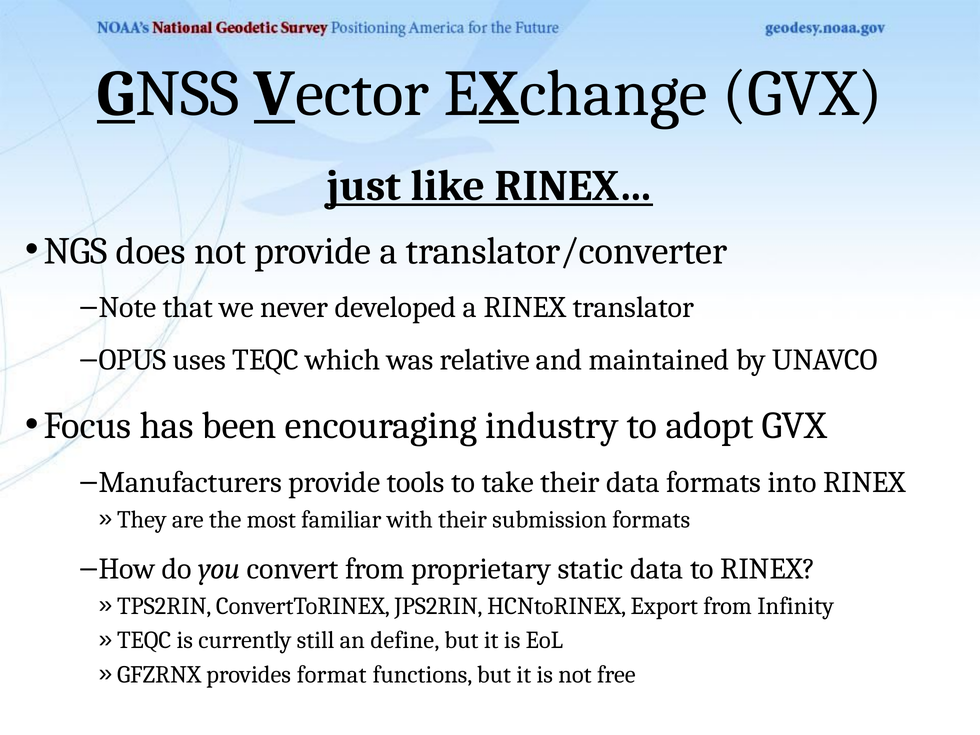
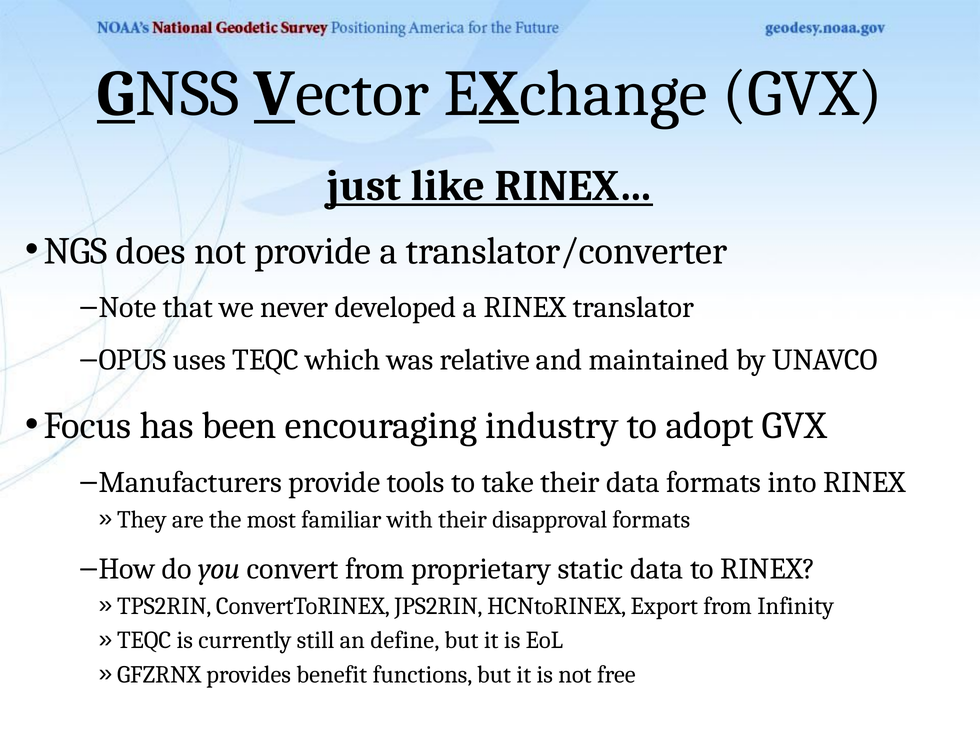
submission: submission -> disapproval (550, 519)
format: format -> benefit (332, 675)
